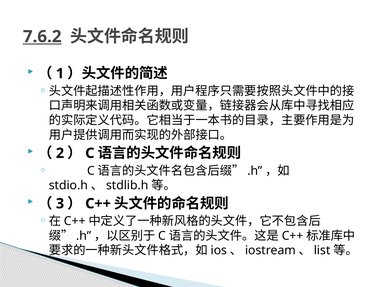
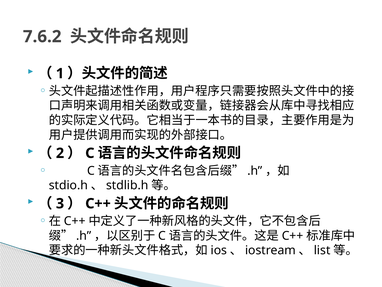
7.6.2 underline: present -> none (42, 37)
